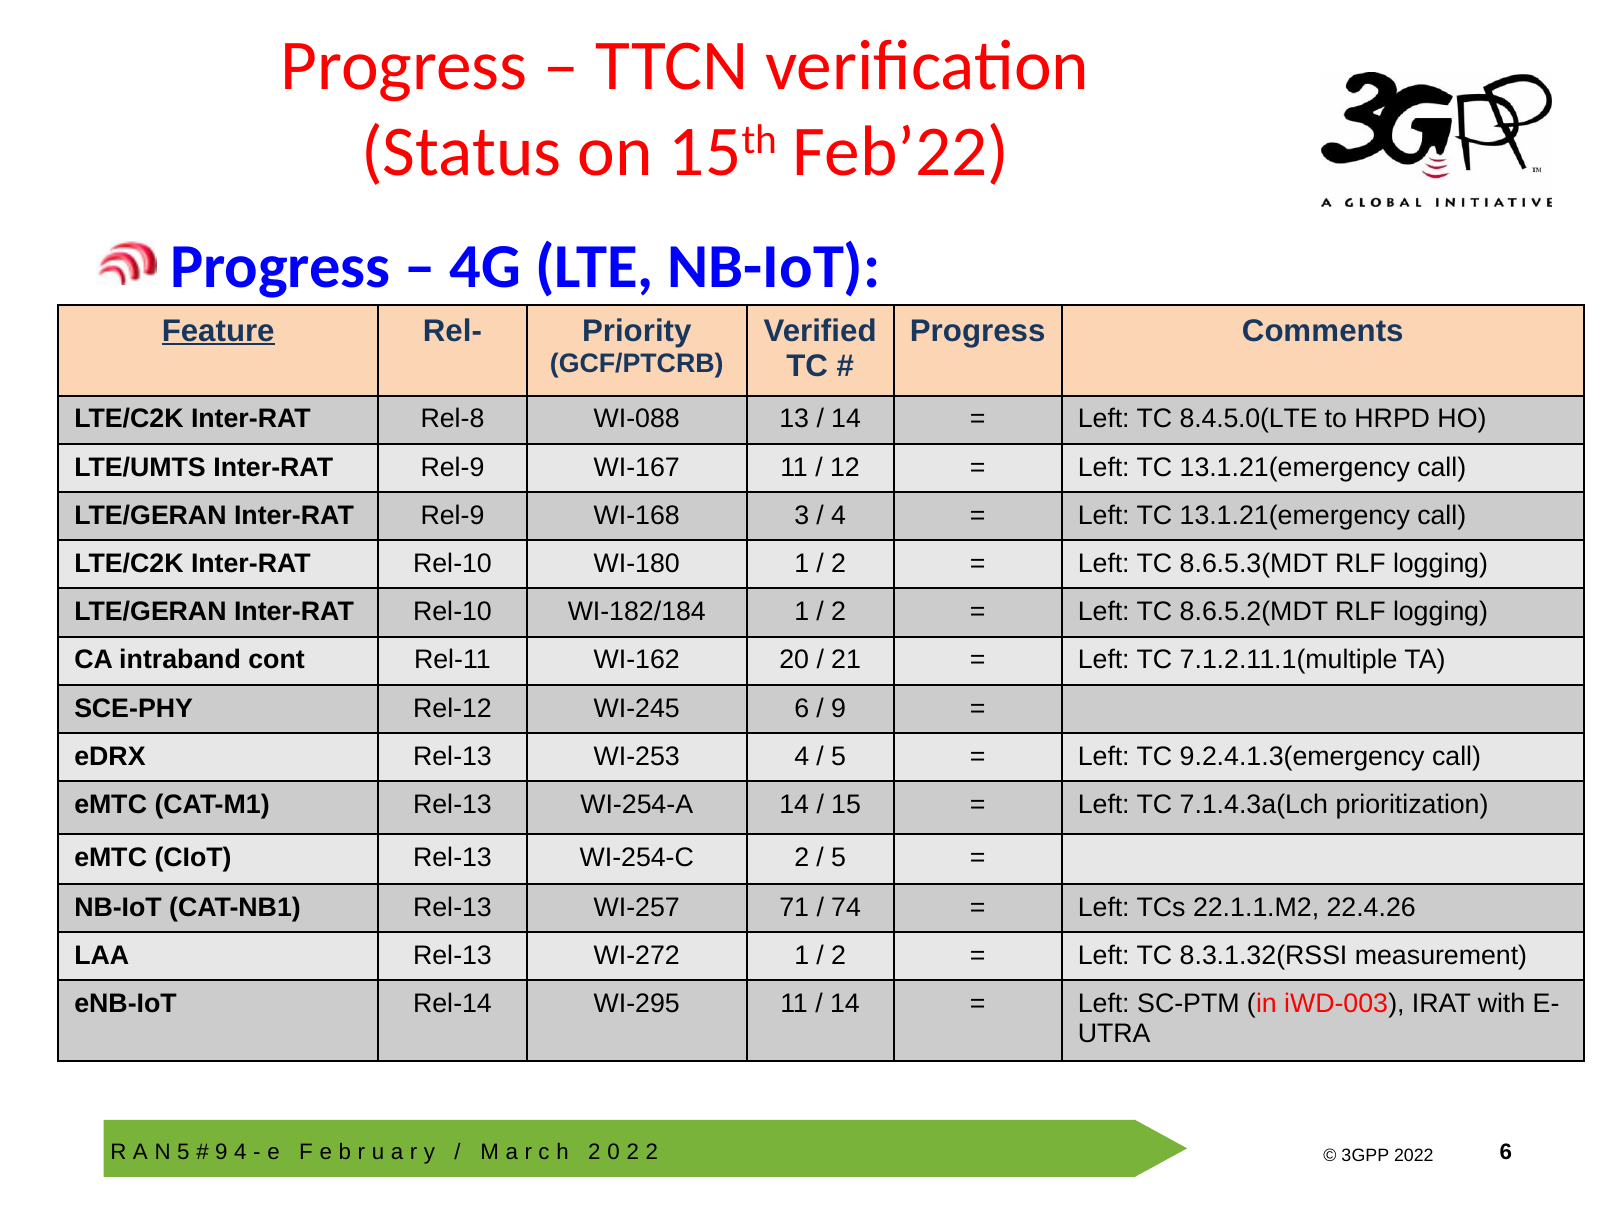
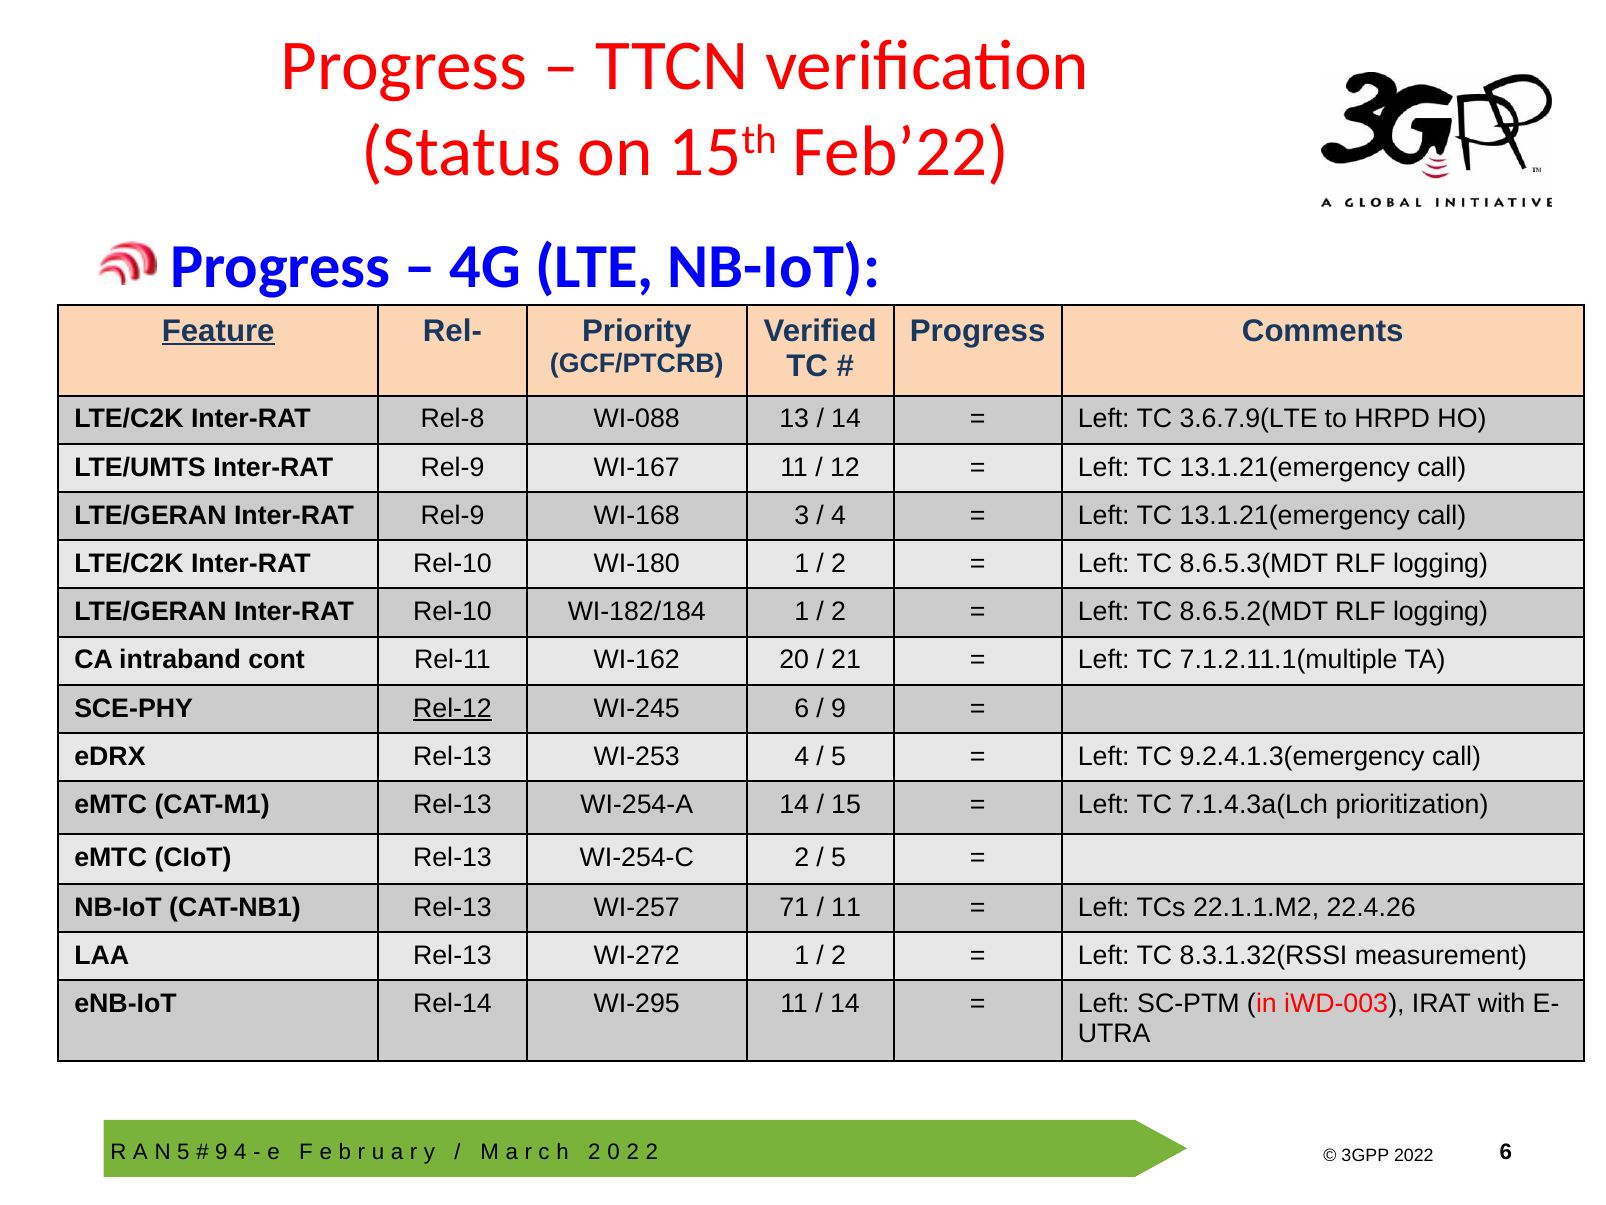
8.4.5.0(LTE: 8.4.5.0(LTE -> 3.6.7.9(LTE (1249, 419)
Rel-12 underline: none -> present (452, 708)
74: 74 -> 11 (846, 907)
